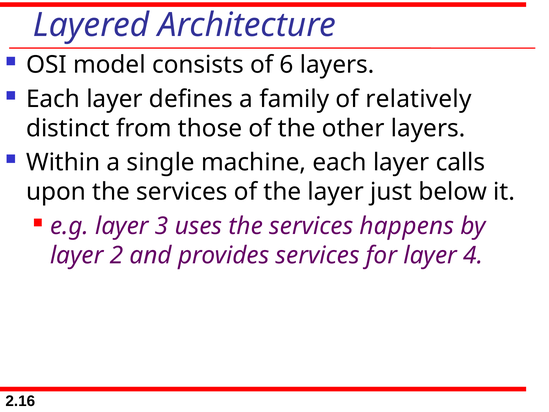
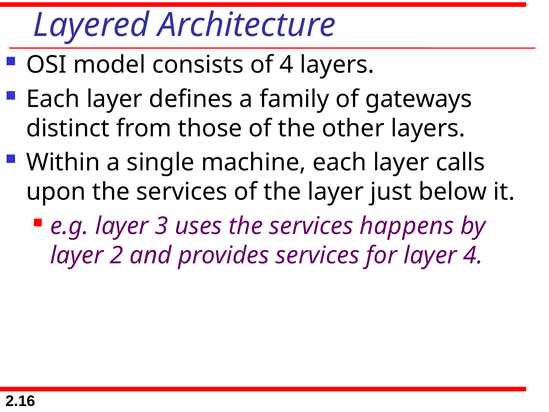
of 6: 6 -> 4 (287, 65)
relatively: relatively -> gateways (419, 99)
